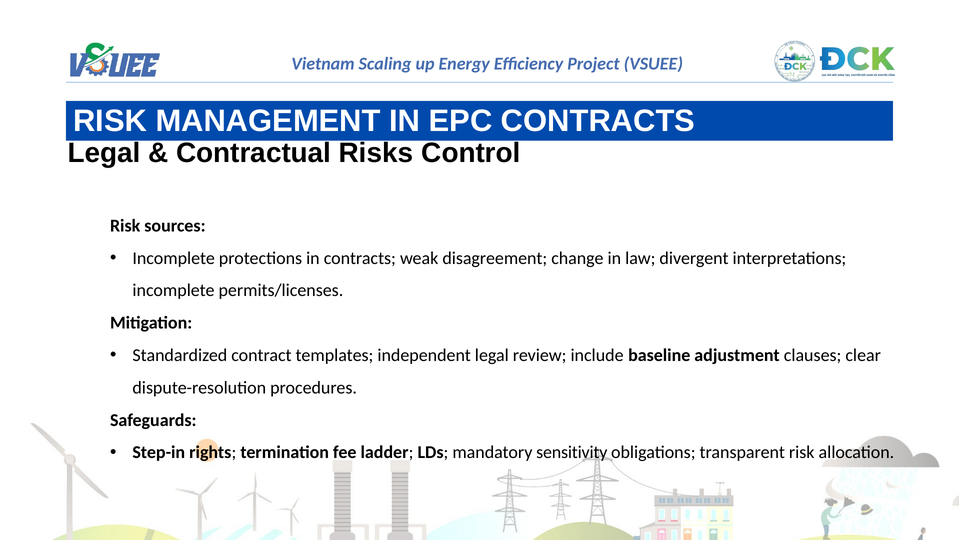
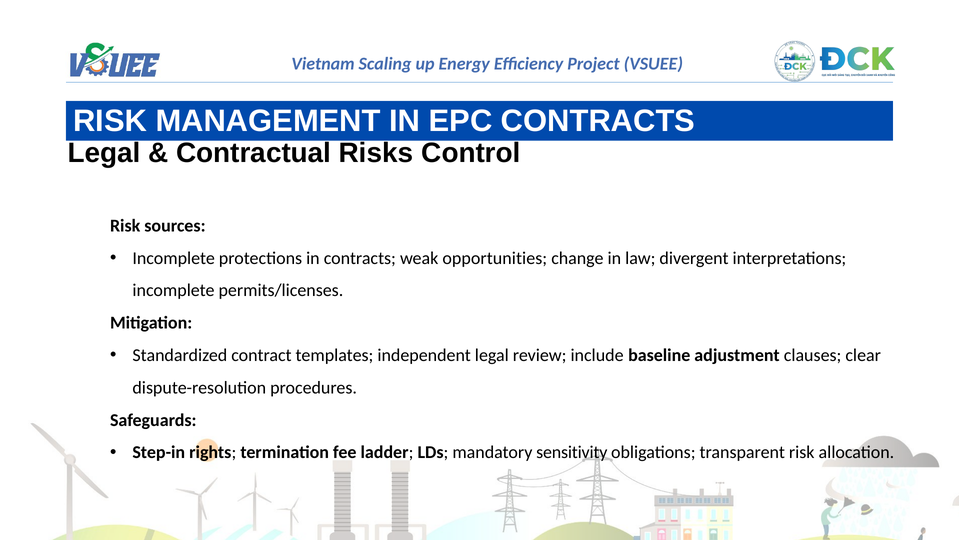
disagreement: disagreement -> opportunities (495, 258)
